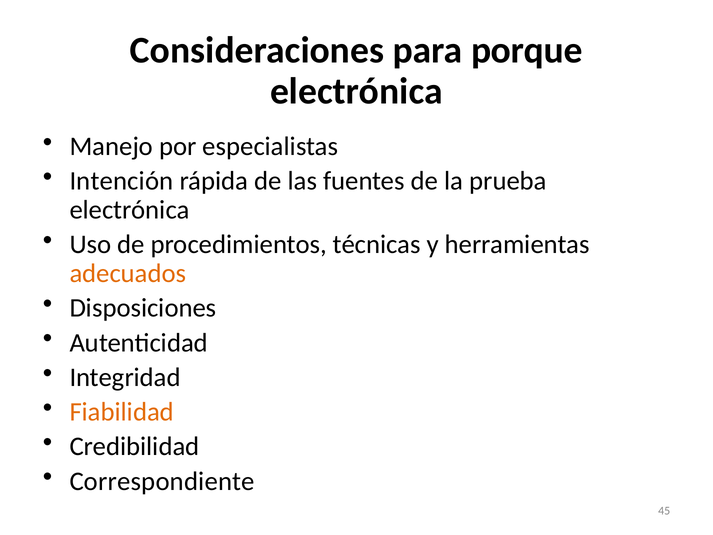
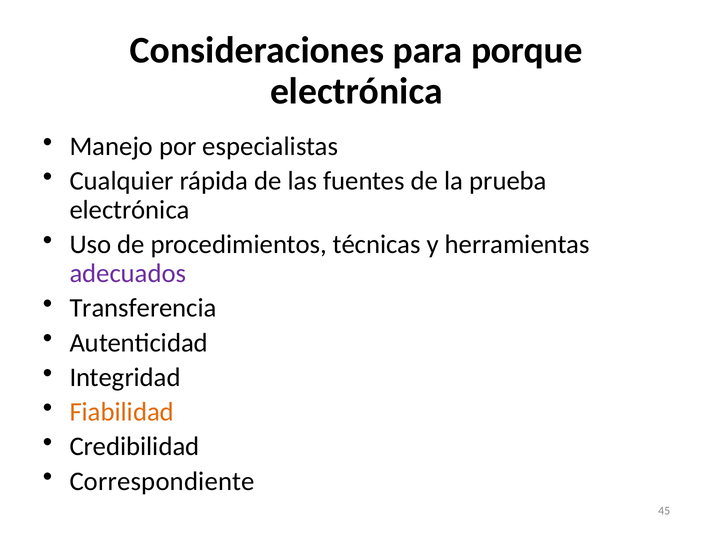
Intención: Intención -> Cualquier (122, 181)
adecuados colour: orange -> purple (128, 273)
Disposiciones: Disposiciones -> Transferencia (143, 308)
